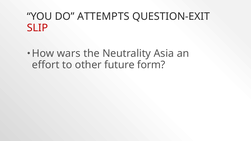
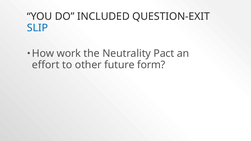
ATTEMPTS: ATTEMPTS -> INCLUDED (103, 17)
SLIP colour: red -> blue (37, 28)
wars: wars -> work (69, 54)
Asia: Asia -> Pact (164, 54)
